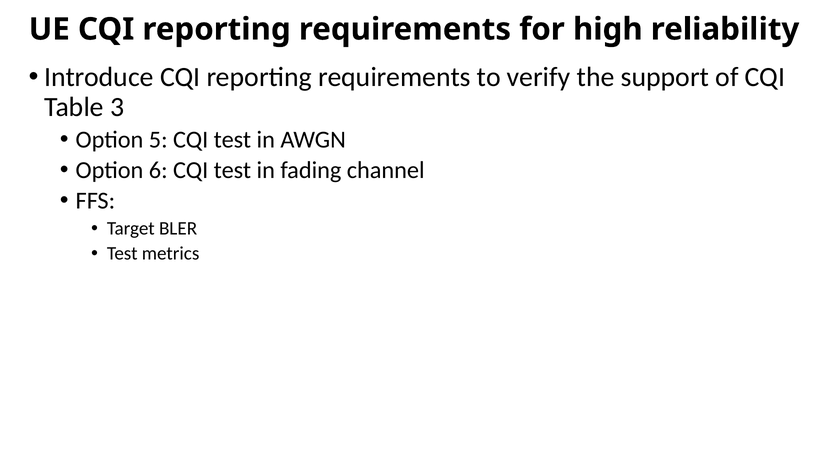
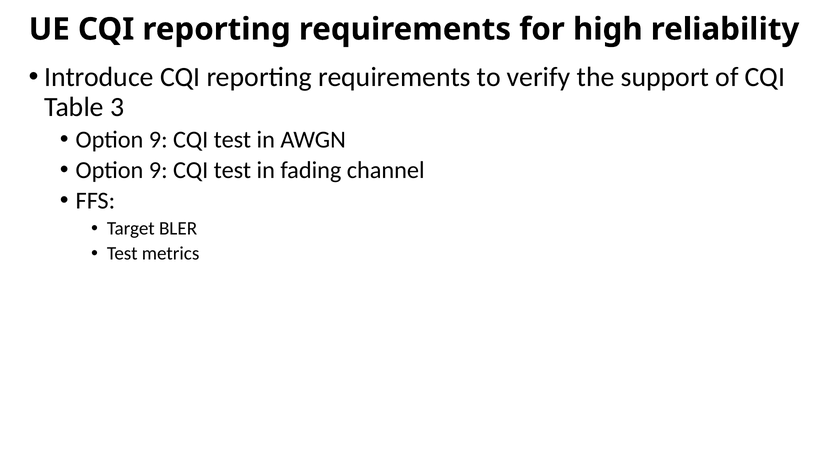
5: 5 -> 9 (158, 140)
6: 6 -> 9 (158, 170)
